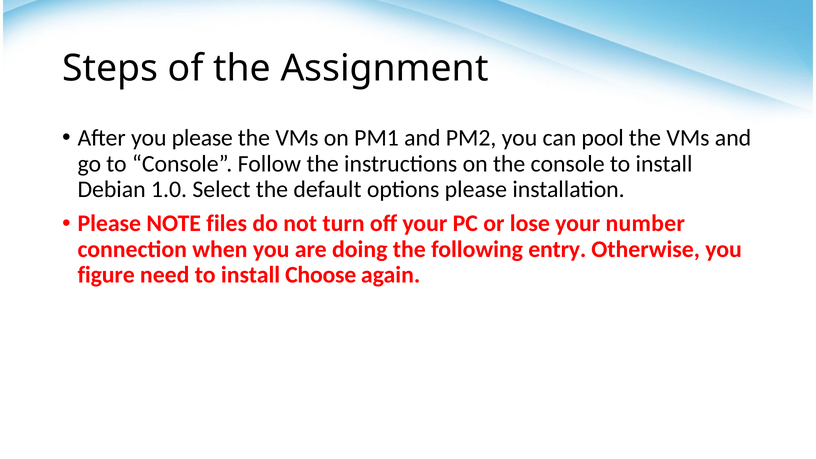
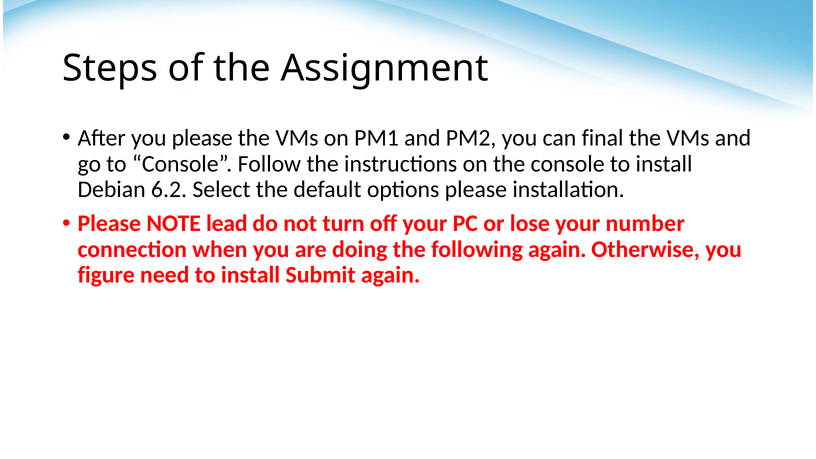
pool: pool -> final (603, 138)
1.0: 1.0 -> 6.2 (169, 189)
files: files -> lead (227, 224)
following entry: entry -> again (557, 249)
Choose: Choose -> Submit (321, 275)
